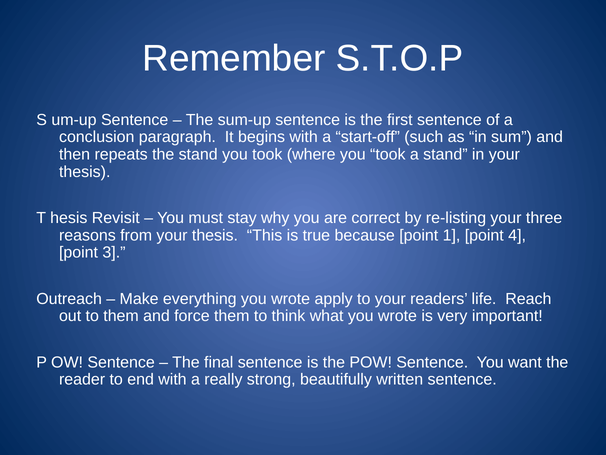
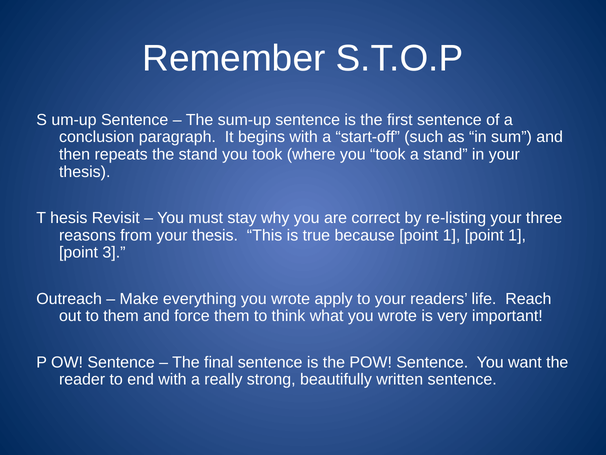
1 point 4: 4 -> 1 (517, 235)
